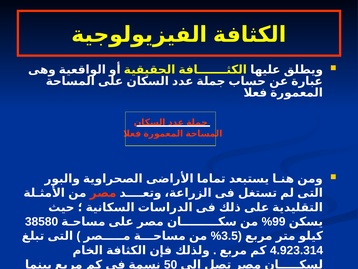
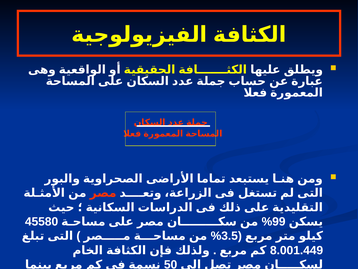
38580: 38580 -> 45580 (42, 221)
4.923.314: 4.923.314 -> 8.001.449 (297, 250)
